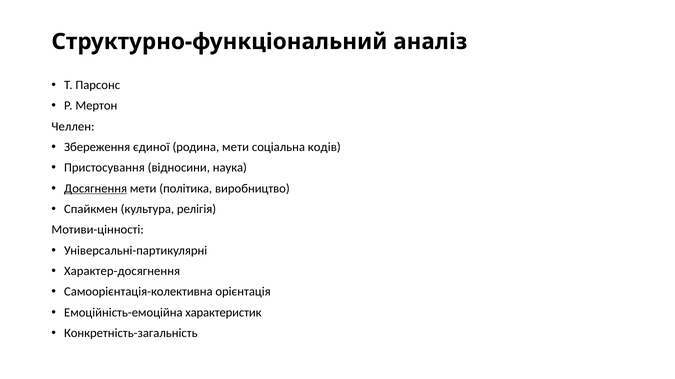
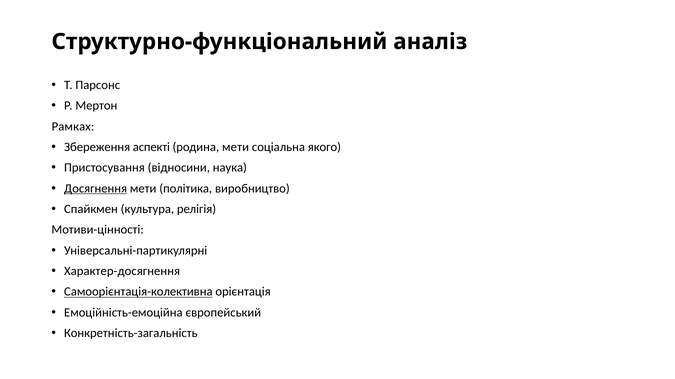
Челлен: Челлен -> Рамках (73, 127)
єдиної: єдиної -> аспекті (151, 147)
кодів: кодів -> якого (324, 147)
Самоорієнтація-колективна underline: none -> present (138, 292)
характеристик: характеристик -> європейський (223, 313)
